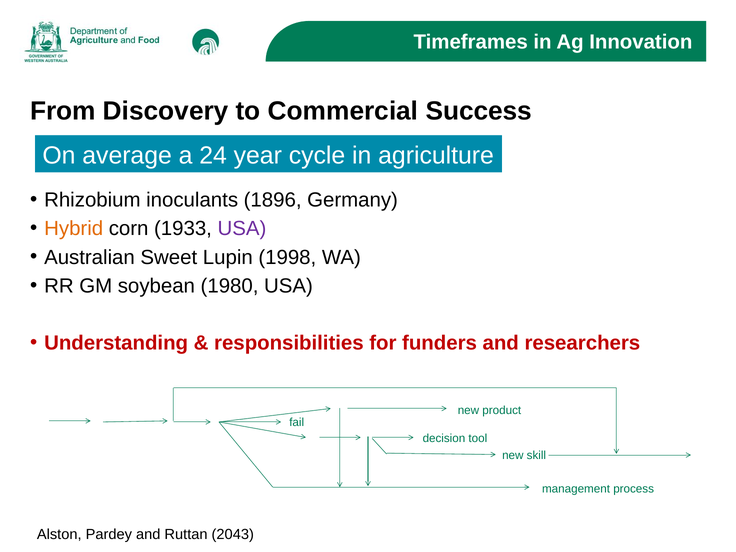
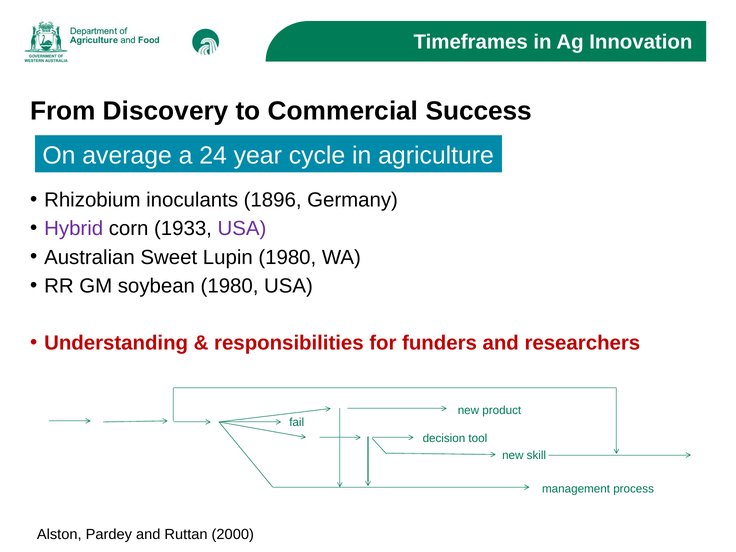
Hybrid colour: orange -> purple (74, 229)
Lupin 1998: 1998 -> 1980 (287, 257)
2043: 2043 -> 2000 (233, 534)
